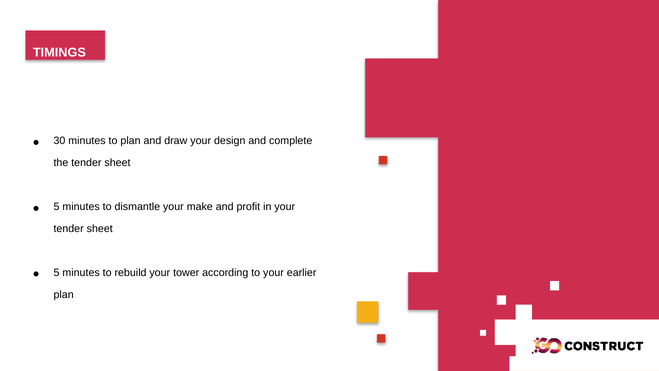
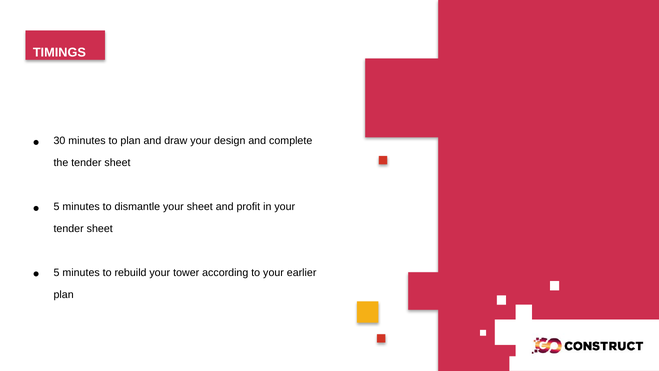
your make: make -> sheet (200, 206)
